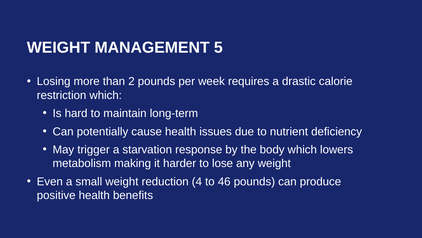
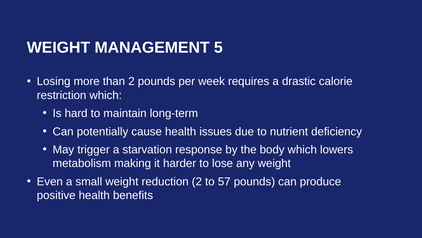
reduction 4: 4 -> 2 (197, 181)
46: 46 -> 57 (224, 181)
